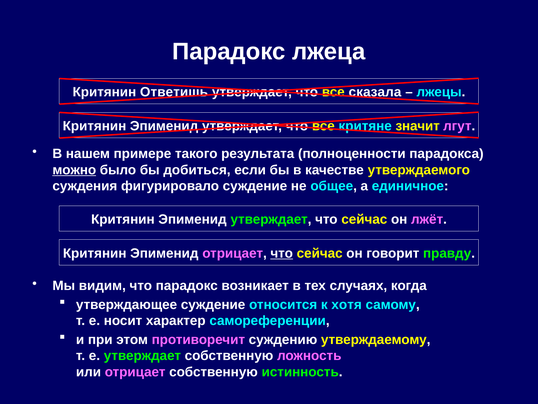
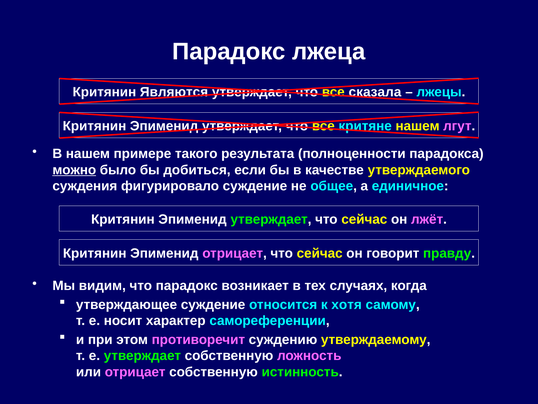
Ответишь: Ответишь -> Являются (174, 92)
критяне значит: значит -> нашем (418, 126)
что underline: present -> none (282, 253)
